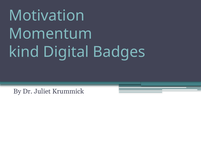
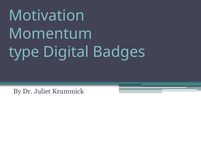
kind: kind -> type (24, 52)
